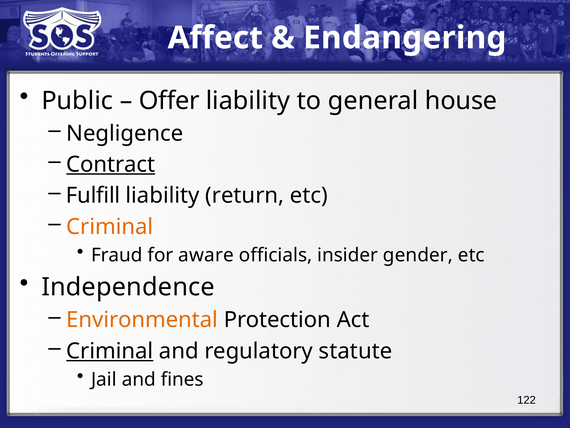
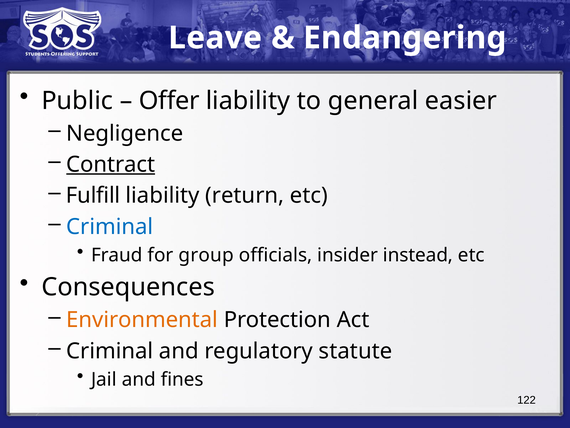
Affect: Affect -> Leave (215, 38)
house: house -> easier (461, 101)
Criminal colour: orange -> blue (110, 226)
aware: aware -> group (206, 255)
gender: gender -> instead (418, 255)
Independence: Independence -> Consequences (128, 287)
Criminal underline: present -> none (110, 351)
